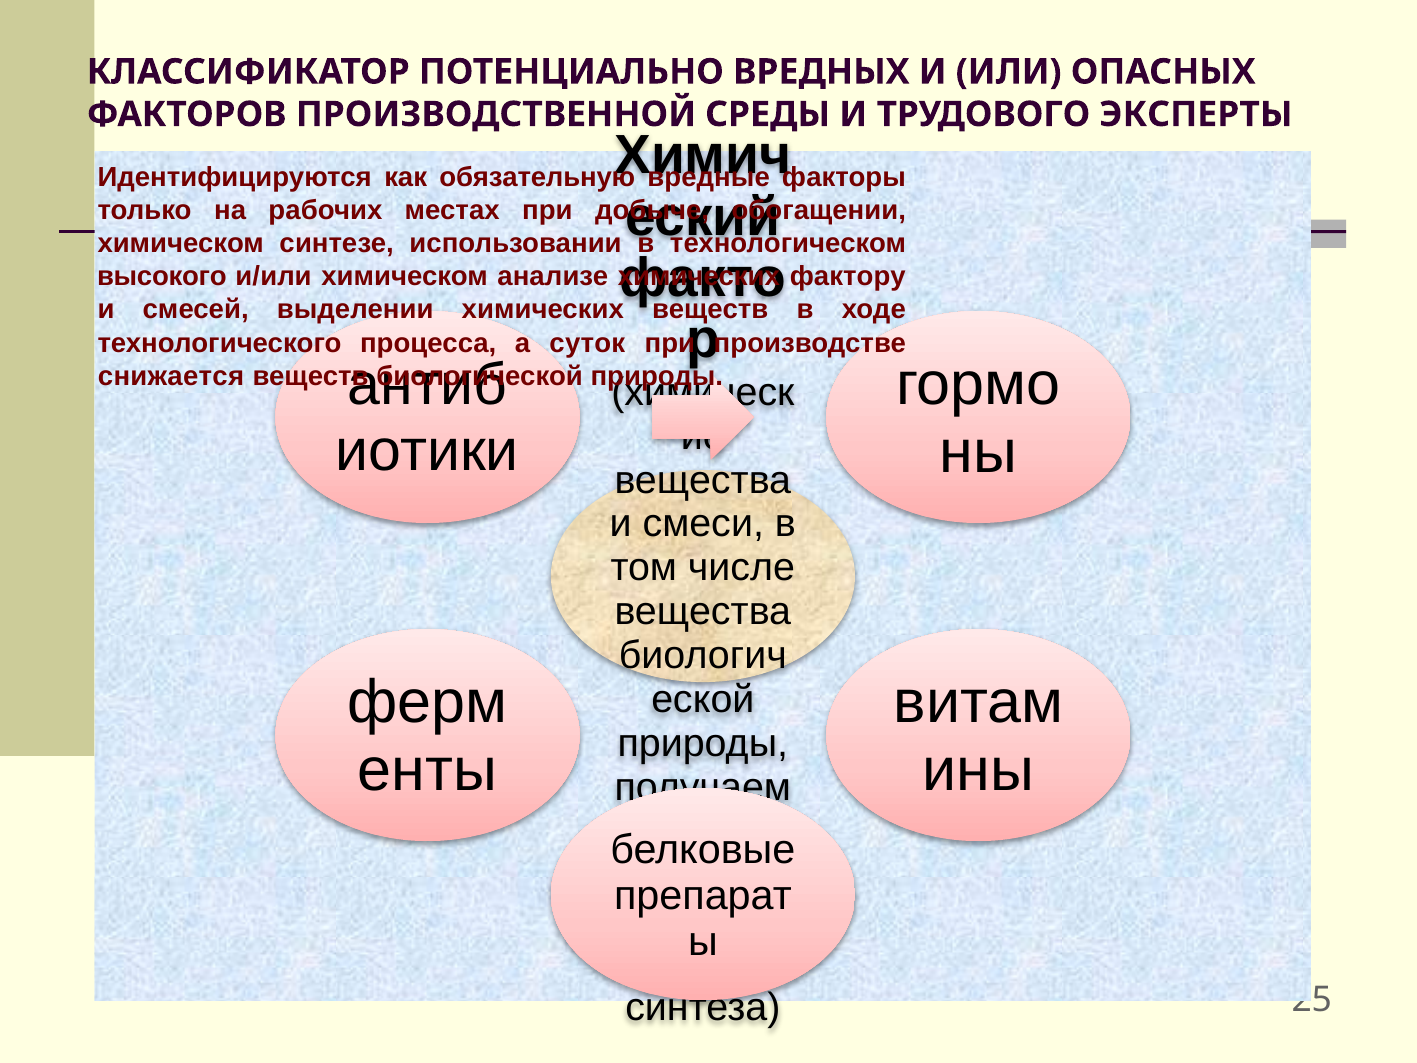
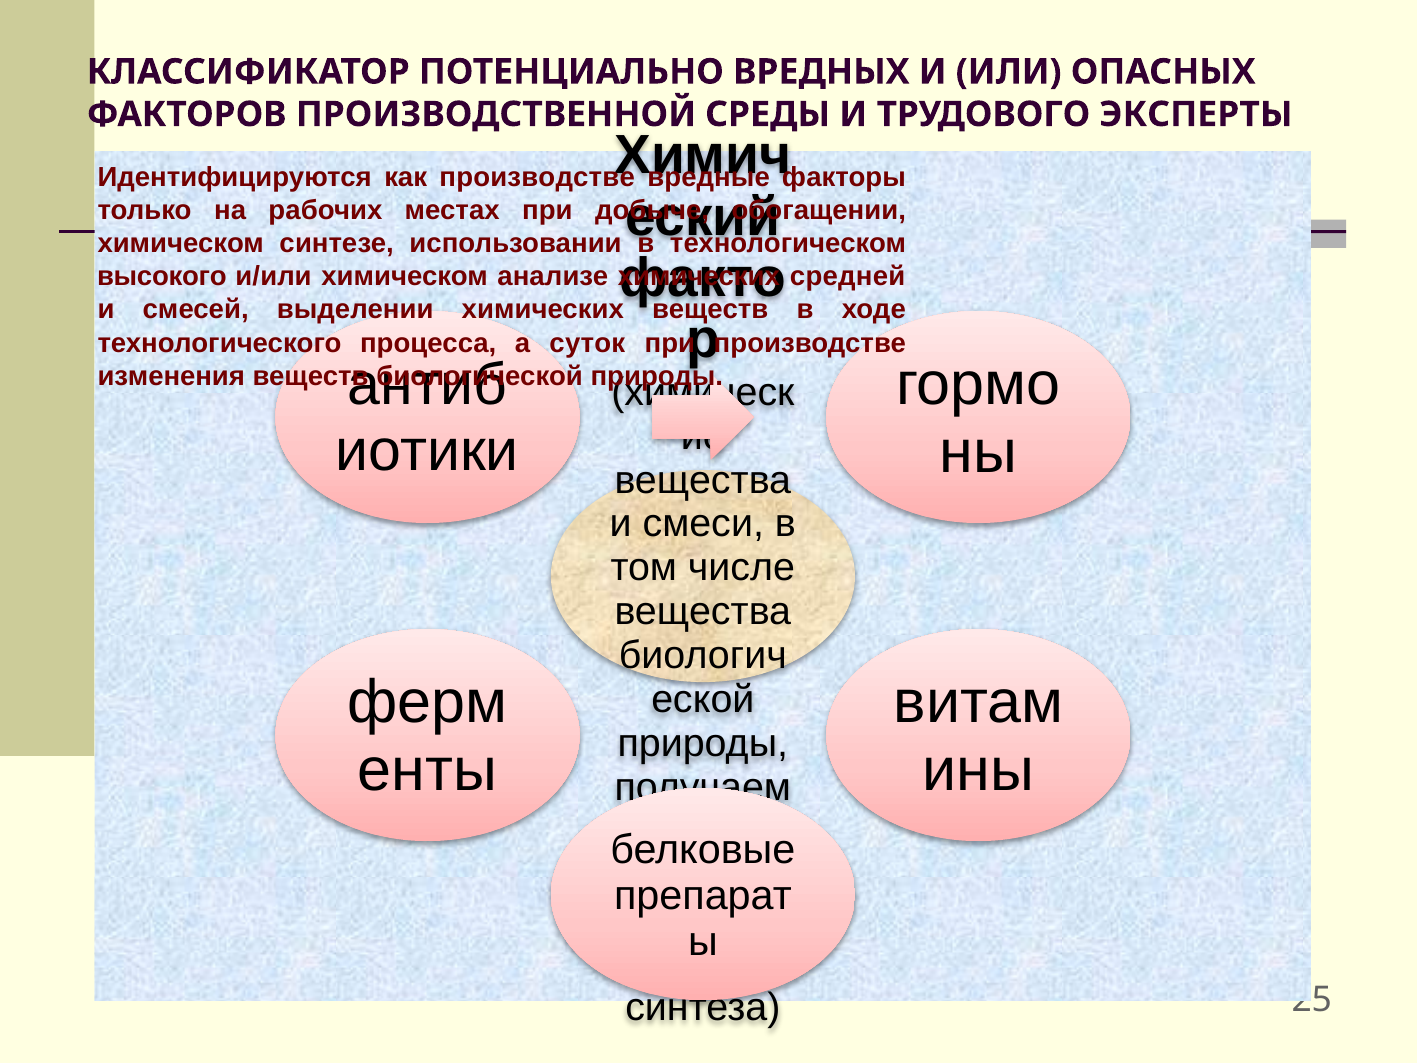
как обязательную: обязательную -> производстве (537, 177)
фактору: фактору -> средней (848, 277)
снижается: снижается -> изменения (171, 376)
